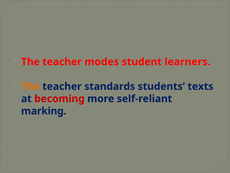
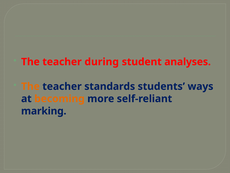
modes: modes -> during (102, 62)
learners: learners -> analyses (188, 62)
texts: texts -> ways (200, 86)
becoming colour: red -> orange (59, 98)
